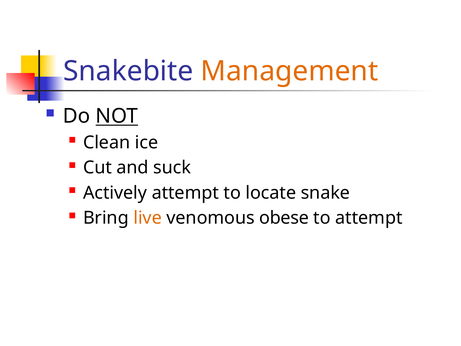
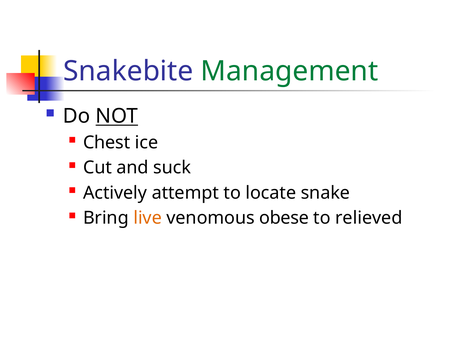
Management colour: orange -> green (289, 71)
Clean: Clean -> Chest (107, 142)
to attempt: attempt -> relieved (369, 218)
